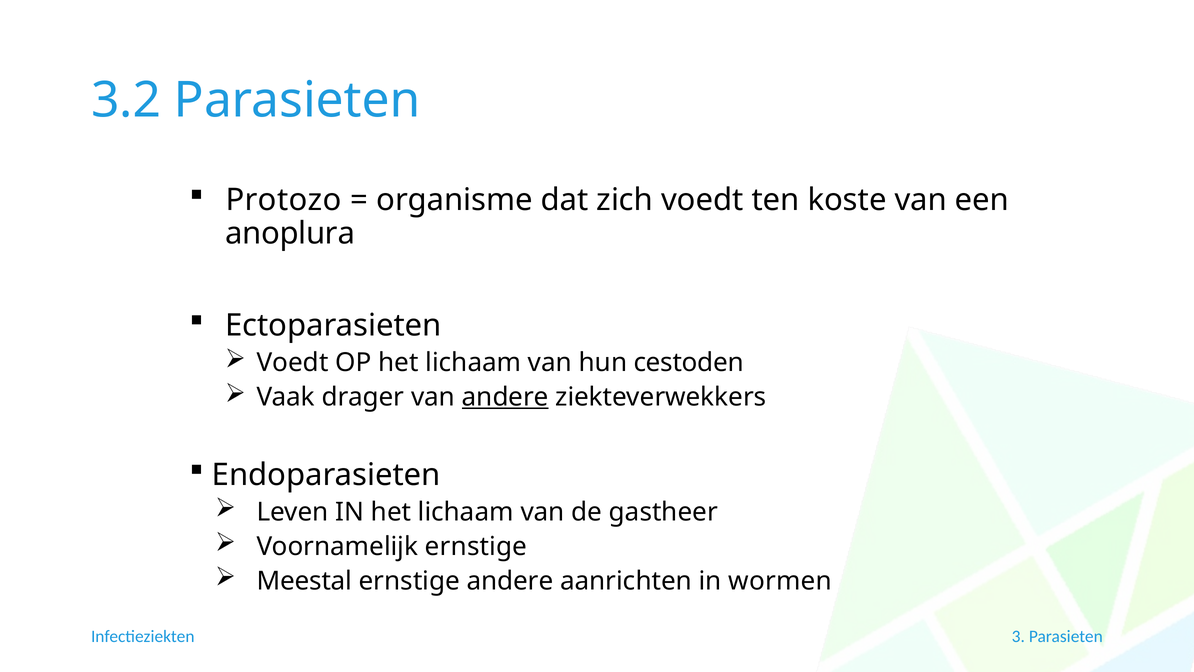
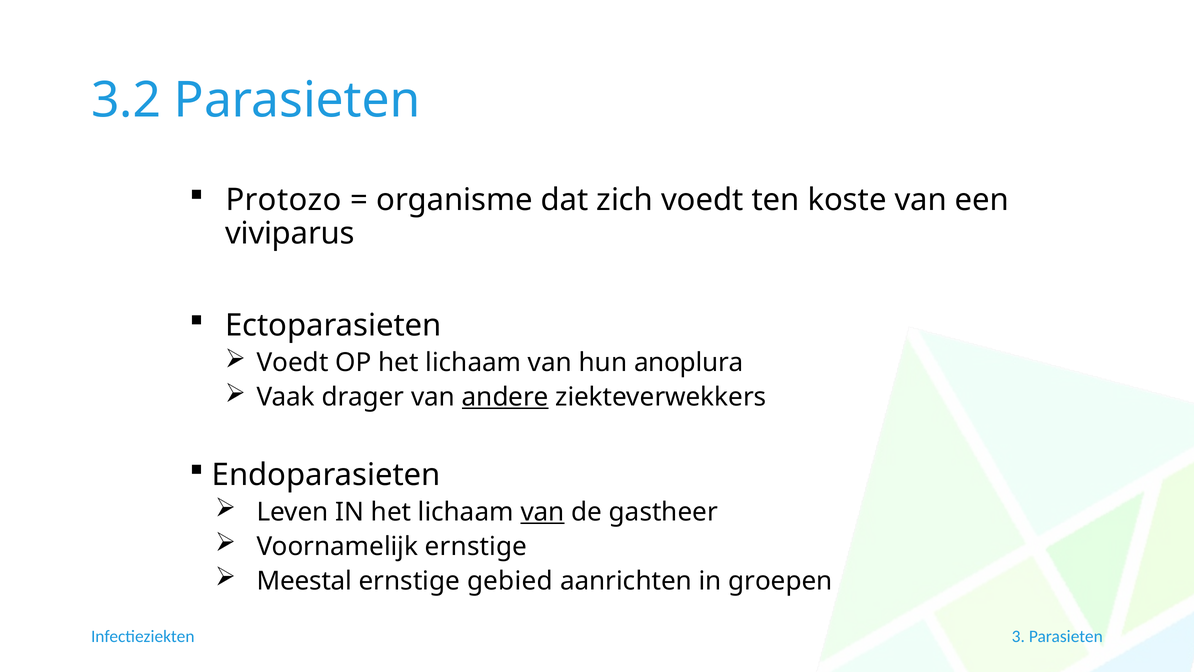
anoplura: anoplura -> viviparus (290, 233)
cestoden: cestoden -> anoplura (689, 363)
van underline: none -> present (543, 512)
ernstige andere: andere -> gebied (510, 581)
wormen: wormen -> groepen (780, 581)
